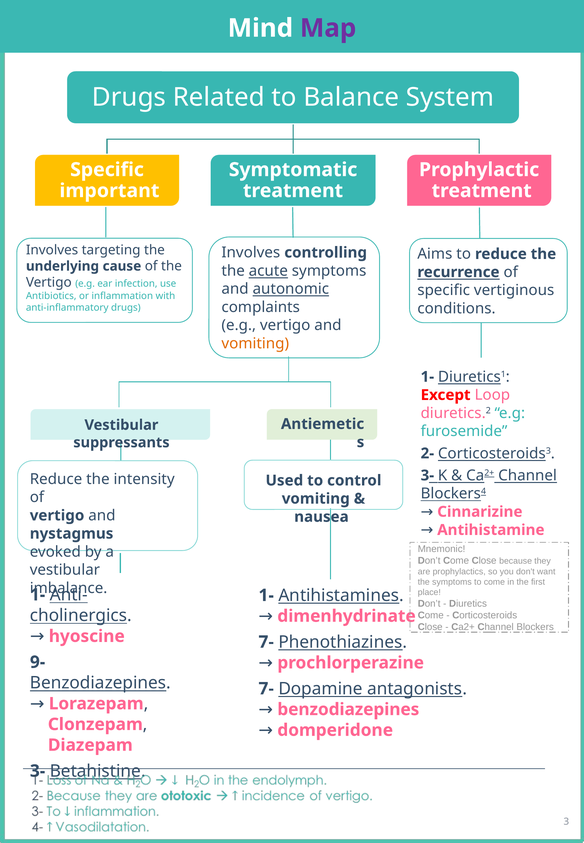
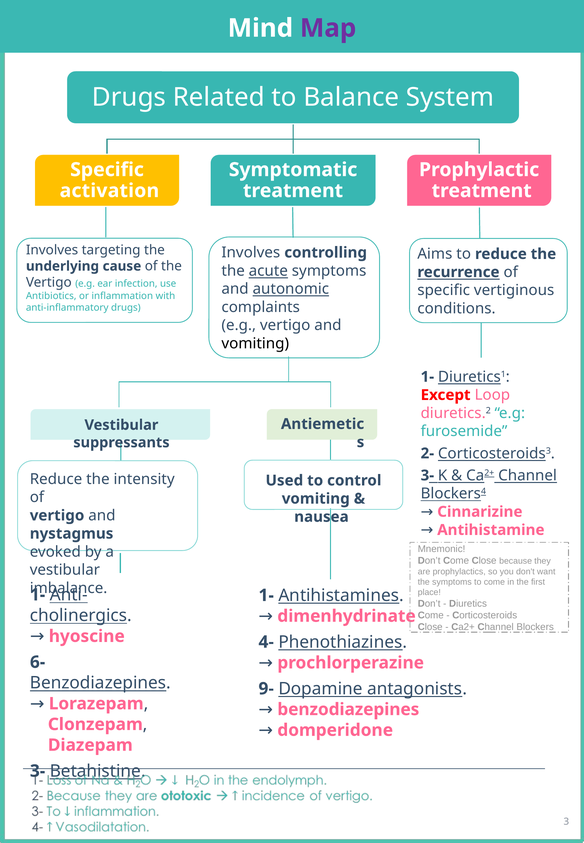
important: important -> activation (109, 191)
vomiting colour: orange -> black (255, 344)
7-: 7- -> 4- (266, 642)
9-: 9- -> 6- (38, 663)
7-: 7- -> 9- (266, 689)
